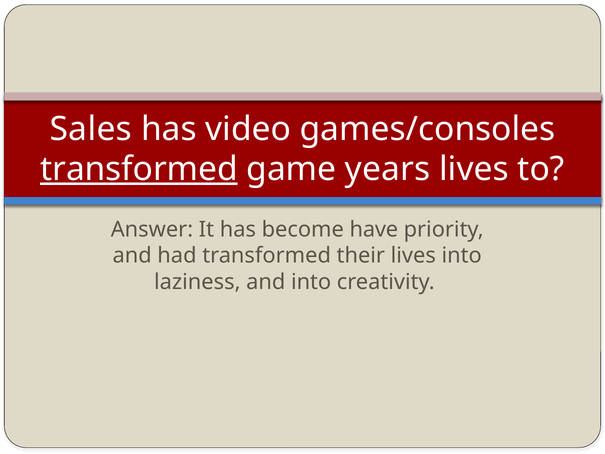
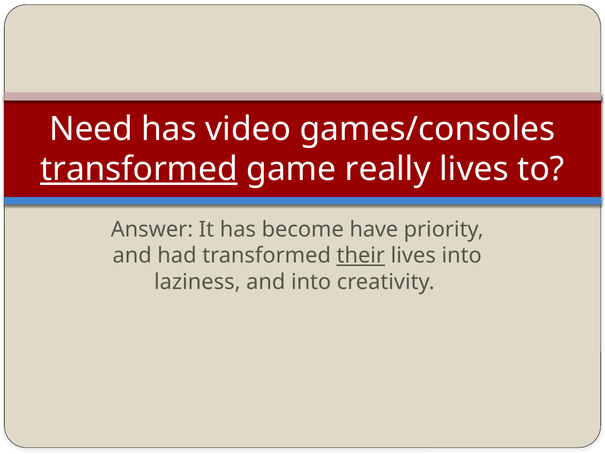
Sales: Sales -> Need (91, 129)
years: years -> really (388, 169)
their underline: none -> present (361, 256)
